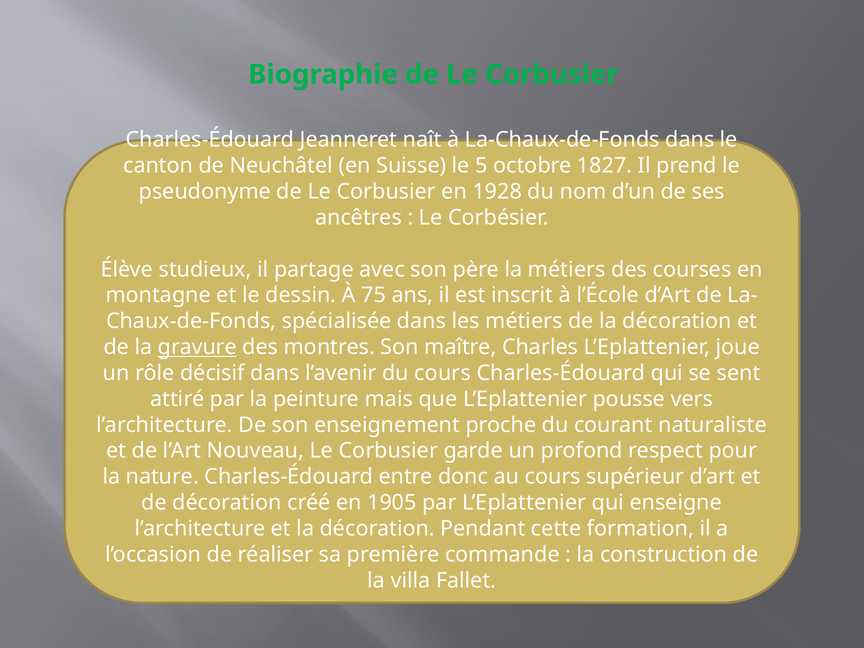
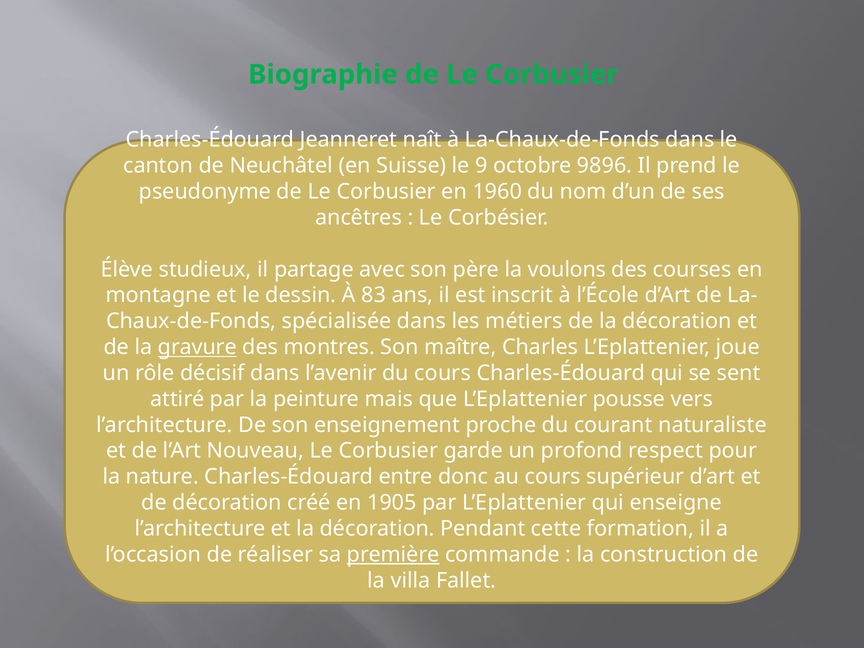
5: 5 -> 9 (481, 166)
1827: 1827 -> 9896 (605, 166)
1928: 1928 -> 1960 (497, 192)
la métiers: métiers -> voulons (567, 269)
75: 75 -> 83 (374, 295)
première underline: none -> present (393, 555)
